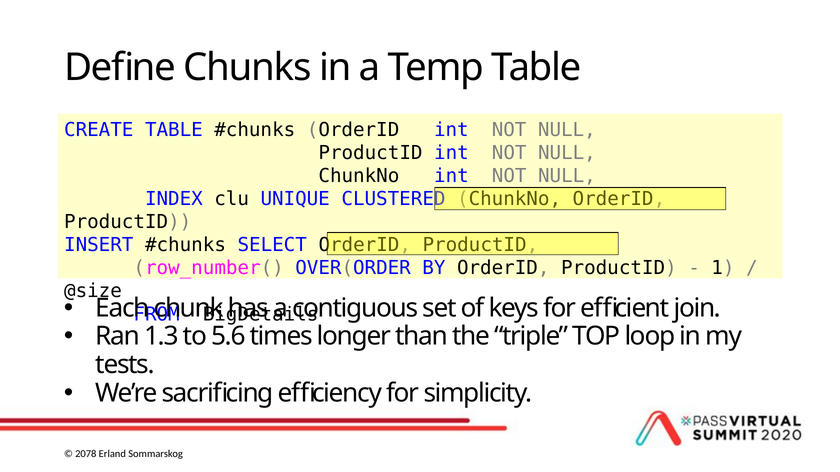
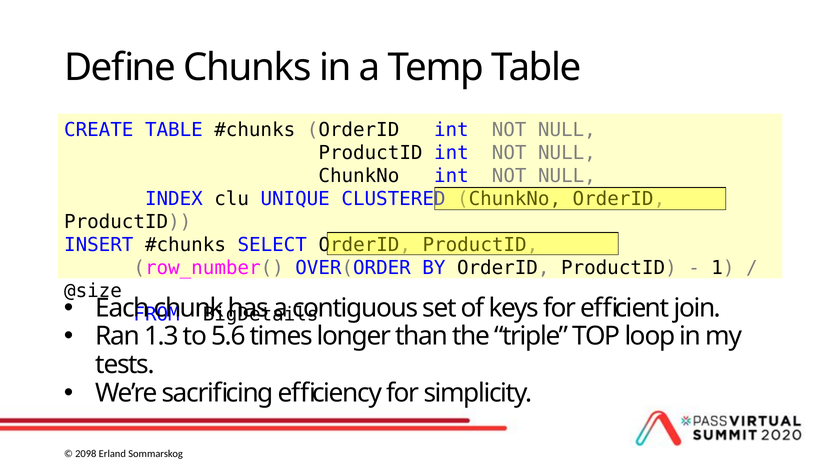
2078: 2078 -> 2098 (86, 454)
